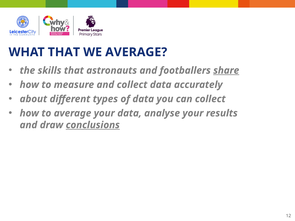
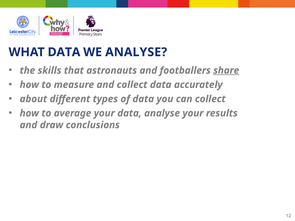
WHAT THAT: THAT -> DATA (64, 52)
WE AVERAGE: AVERAGE -> ANALYSE (136, 52)
conclusions underline: present -> none (93, 125)
